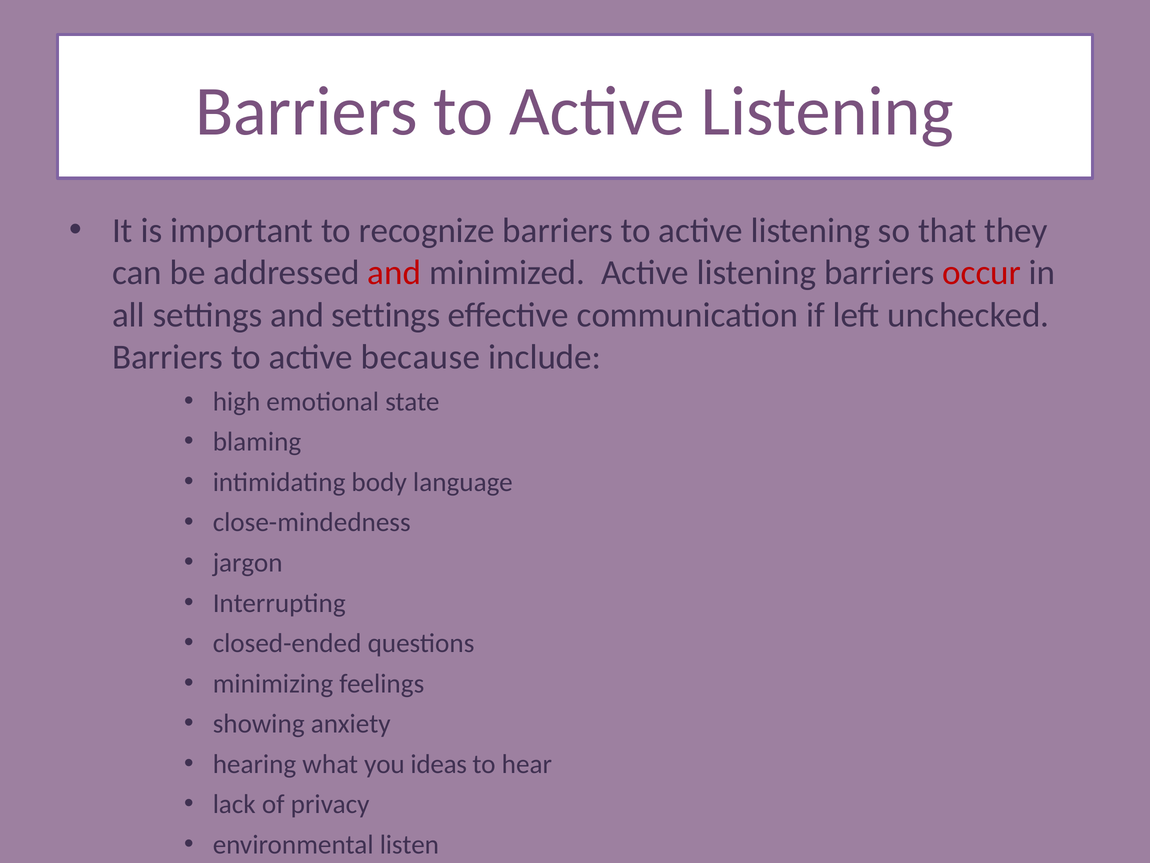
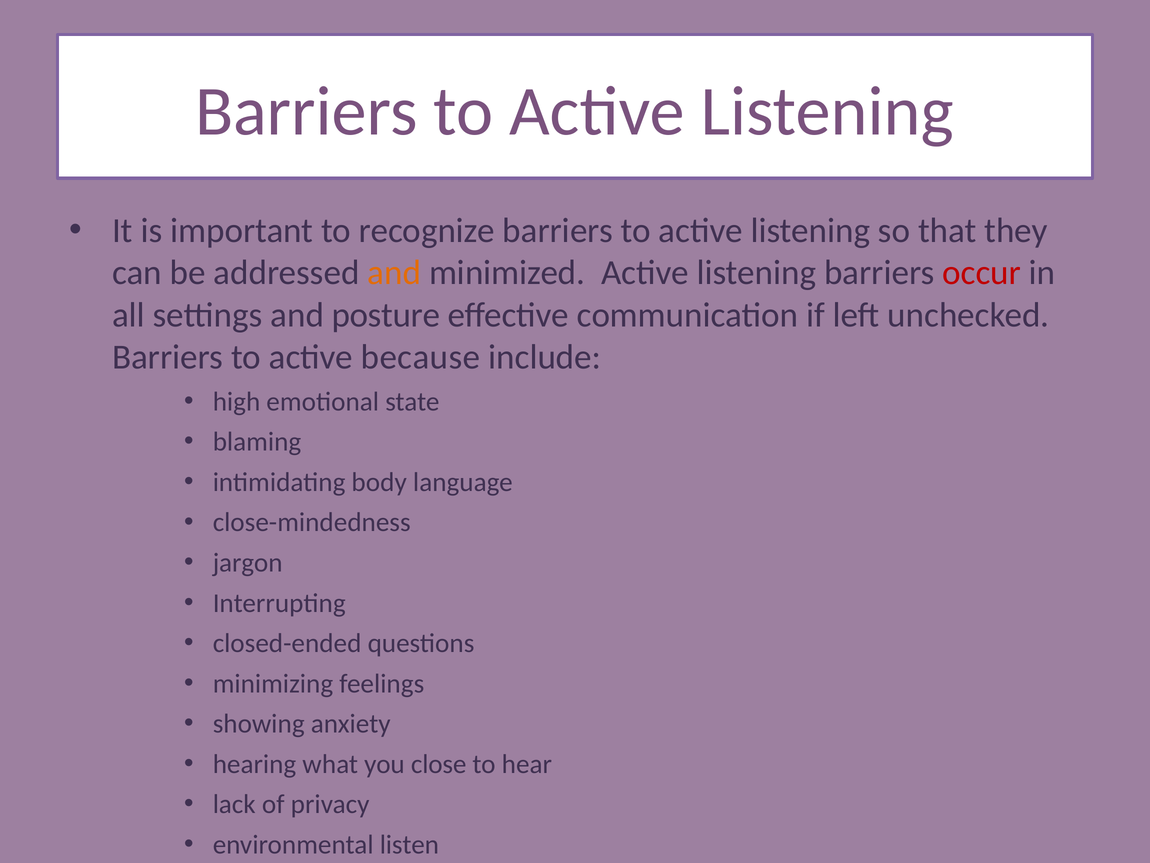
and colour: red -> orange (394, 273)
and settings: settings -> posture (386, 315)
ideas: ideas -> close (439, 764)
